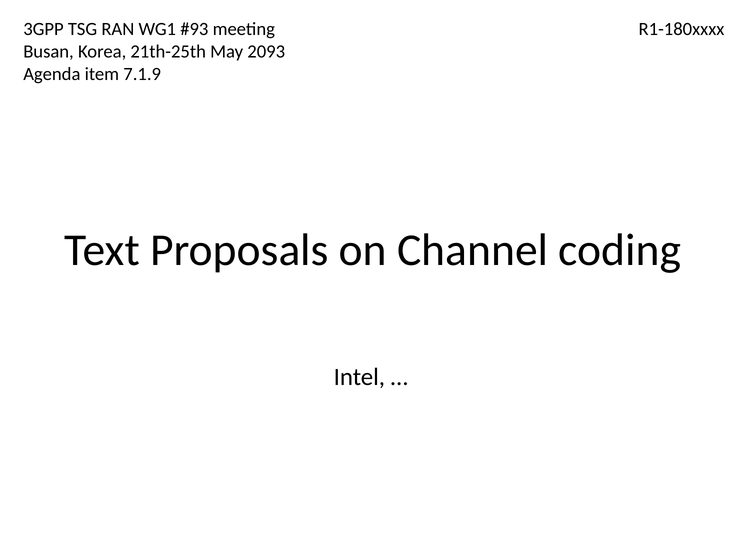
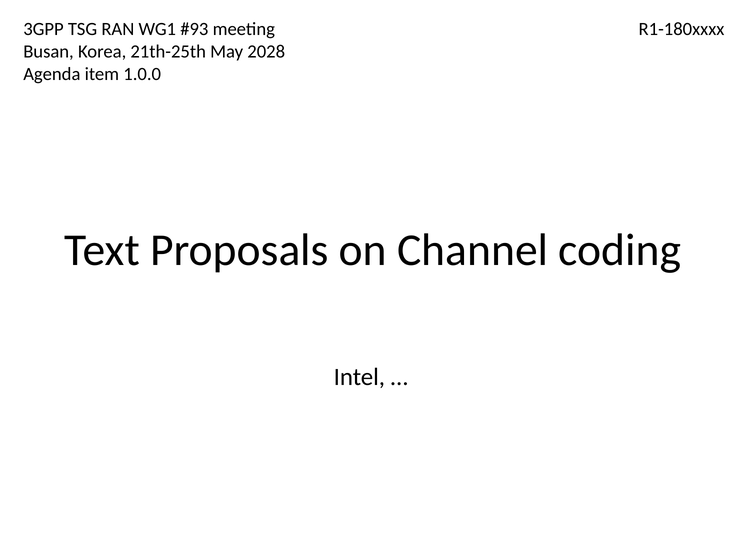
2093: 2093 -> 2028 (266, 52)
7.1.9: 7.1.9 -> 1.0.0 (142, 74)
